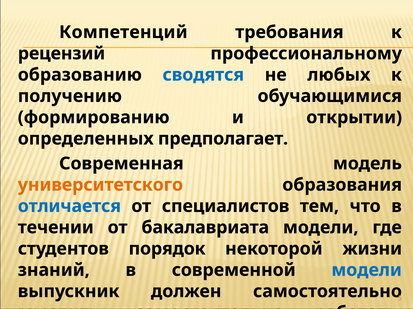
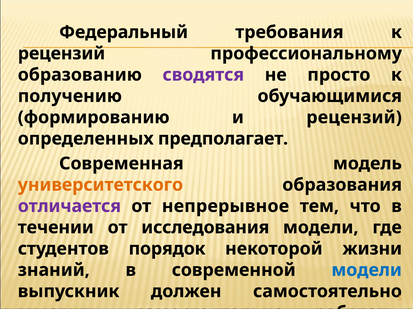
Компетенций: Компетенций -> Федеральный (124, 32)
сводятся colour: blue -> purple (203, 75)
любых: любых -> просто (339, 75)
и открытии: открытии -> рецензий (354, 118)
отличается colour: blue -> purple (69, 207)
специалистов: специалистов -> непрерывное (225, 207)
бакалавриата: бакалавриата -> исследования (205, 228)
